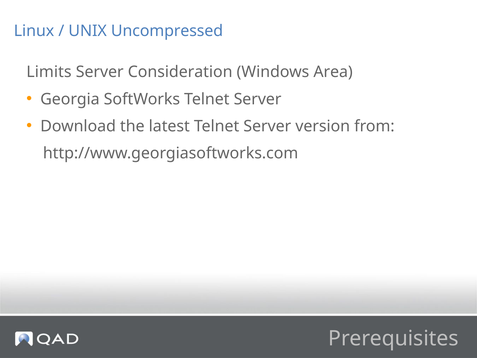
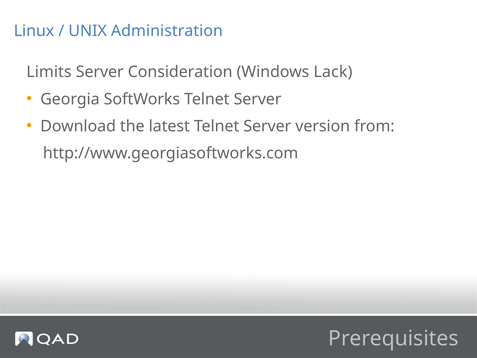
Uncompressed: Uncompressed -> Administration (167, 31)
Area: Area -> Lack (333, 72)
